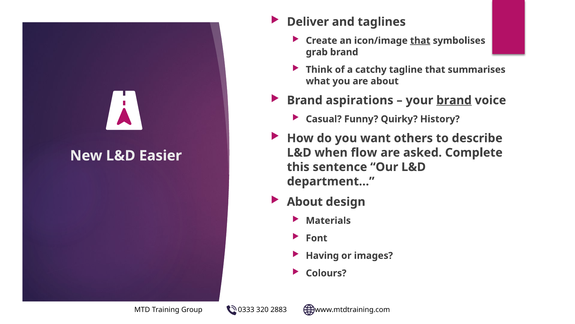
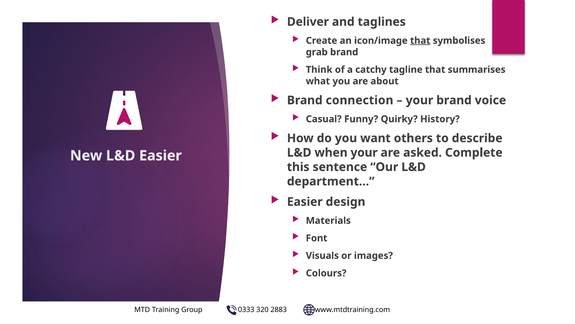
aspirations: aspirations -> connection (360, 100)
brand underline: present -> none (454, 100)
when flow: flow -> your (364, 152)
About: About -> Easier (305, 201)
Having: Having -> Visuals (322, 255)
